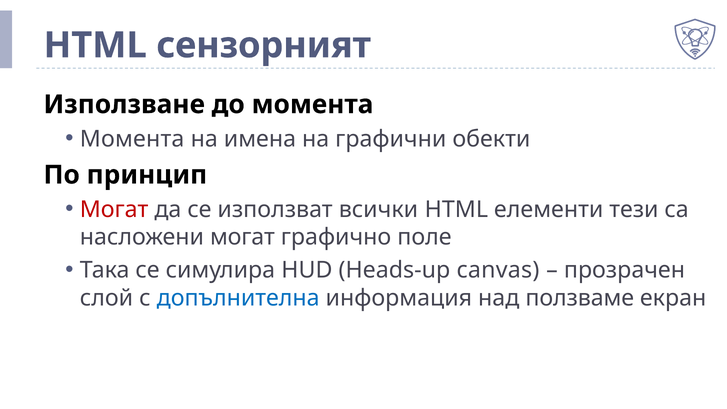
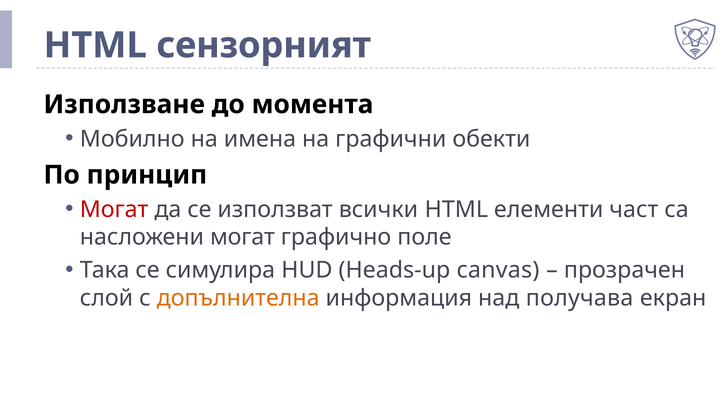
Момента: Момента -> Мобилно (132, 139)
тези: тези -> част (634, 209)
допълнителна colour: blue -> orange (238, 298)
ползваме: ползваме -> получава (580, 298)
